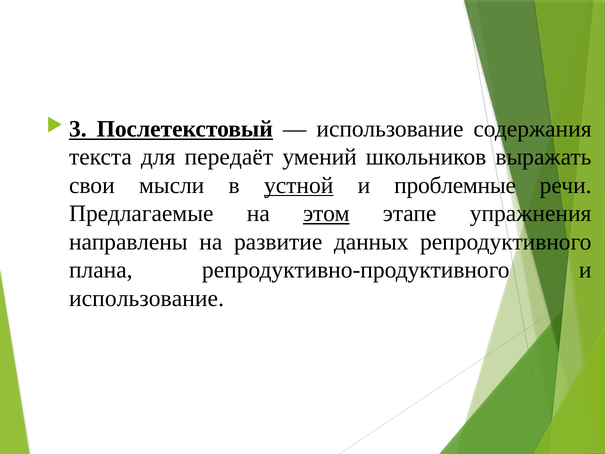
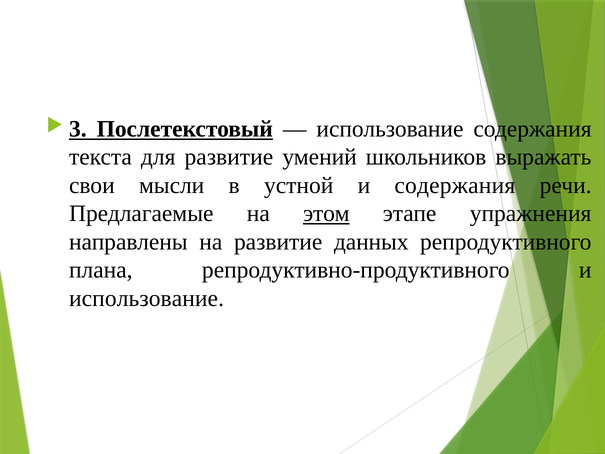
для передаёт: передаёт -> развитие (229, 157)
устной underline: present -> none (299, 185)
и проблемные: проблемные -> содержания (455, 185)
